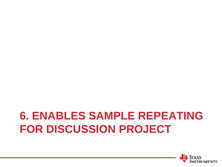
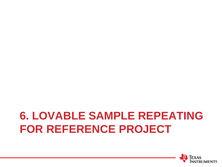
ENABLES: ENABLES -> LOVABLE (59, 116)
DISCUSSION: DISCUSSION -> REFERENCE (81, 129)
